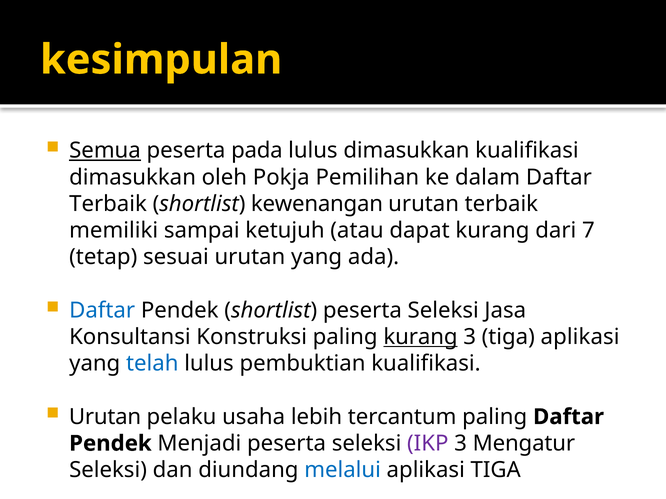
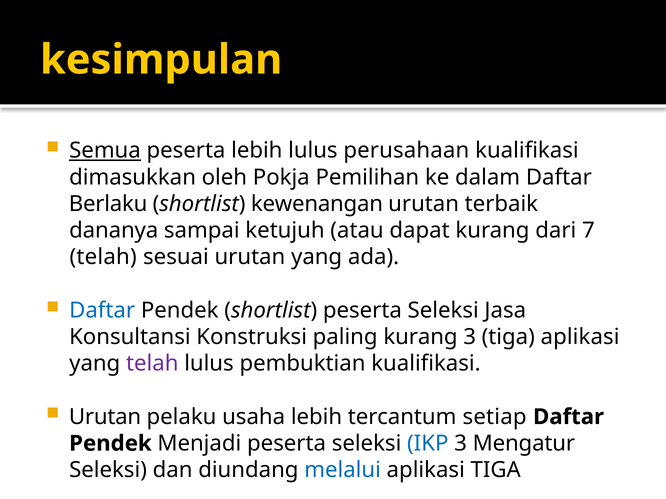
peserta pada: pada -> lebih (257, 151)
lulus dimasukkan: dimasukkan -> perusahaan (406, 151)
Terbaik: Terbaik -> Berlaku (108, 204)
memiliki: memiliki -> dananya (114, 231)
tetap: tetap -> telah (103, 257)
kurang underline: present -> none (420, 337)
telah colour: blue -> purple (152, 364)
tercantum paling: paling -> setiap (495, 417)
IKP colour: purple -> blue (428, 444)
